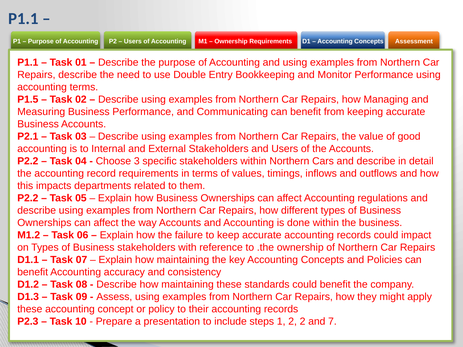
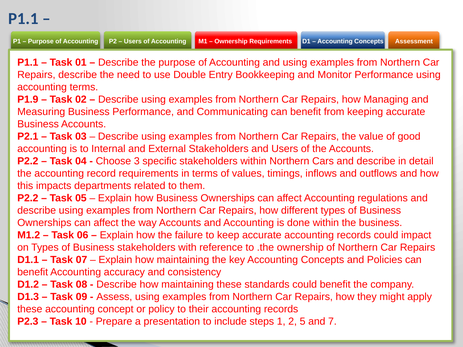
P1.5: P1.5 -> P1.9 (28, 99)
2 2: 2 -> 5 (303, 322)
